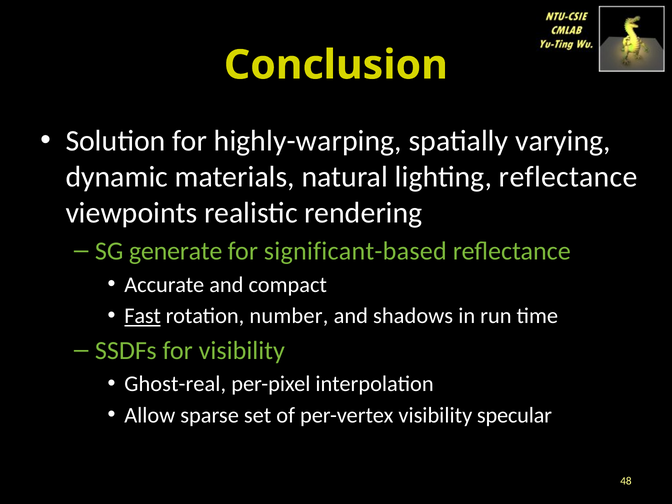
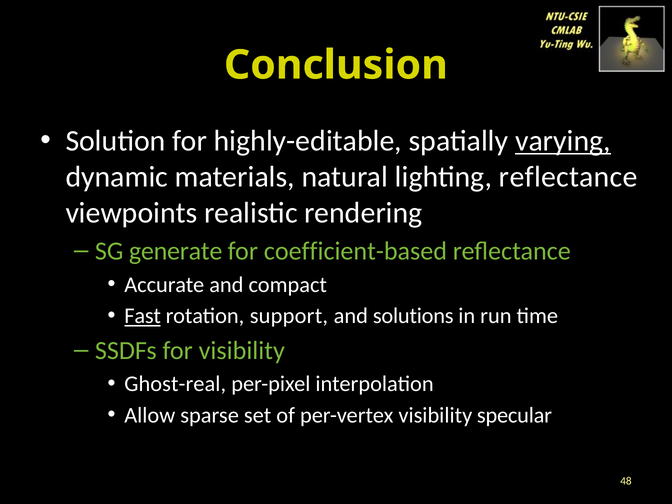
highly-warping: highly-warping -> highly-editable (308, 141)
varying underline: none -> present (563, 141)
significant-based: significant-based -> coefficient-based (355, 251)
number: number -> support (289, 316)
shadows: shadows -> solutions (413, 316)
